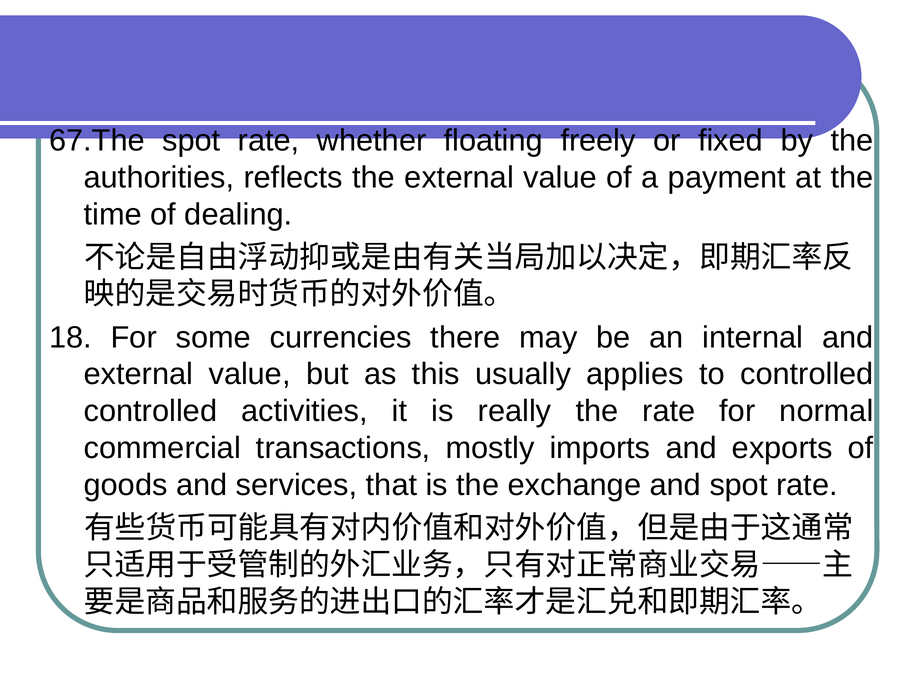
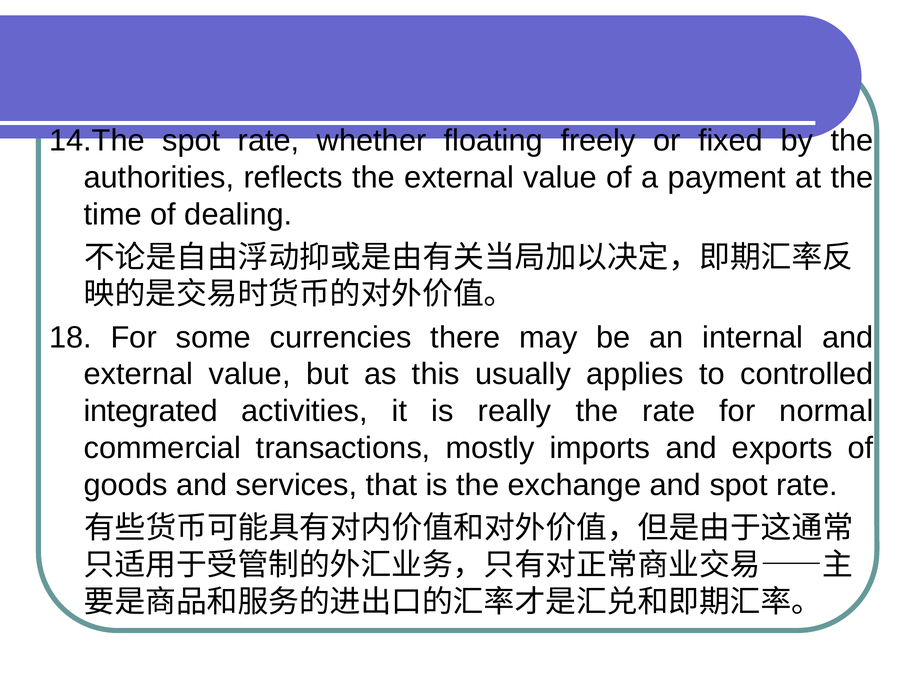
67.The: 67.The -> 14.The (97, 141)
controlled: controlled -> integrated (151, 411)
